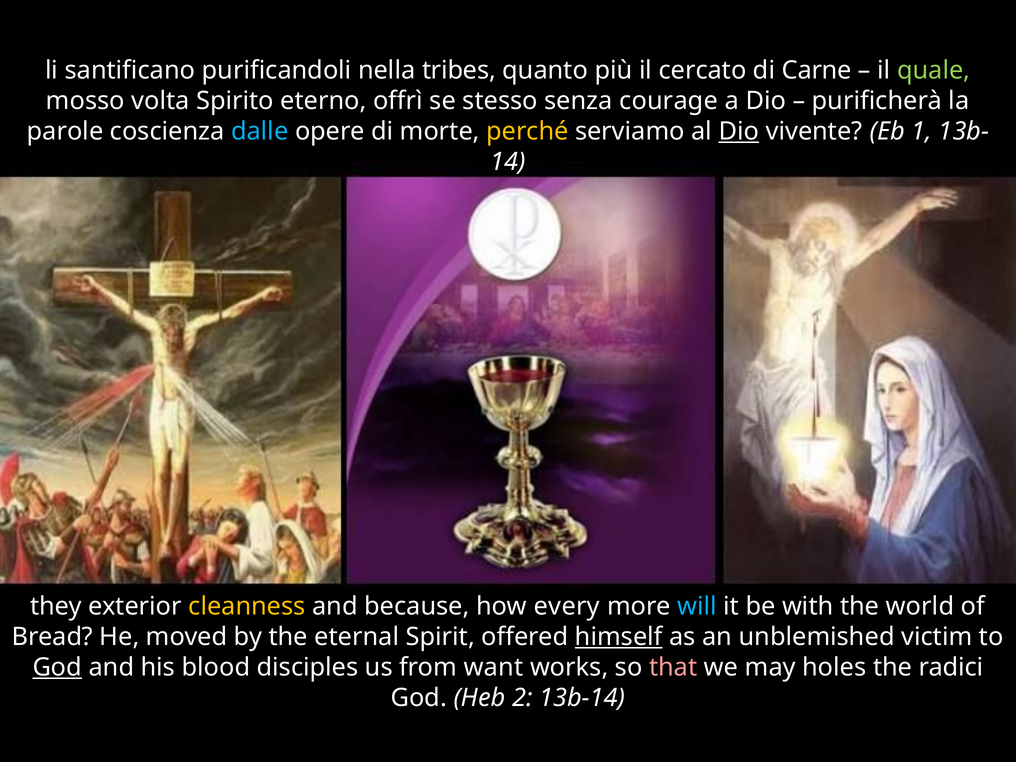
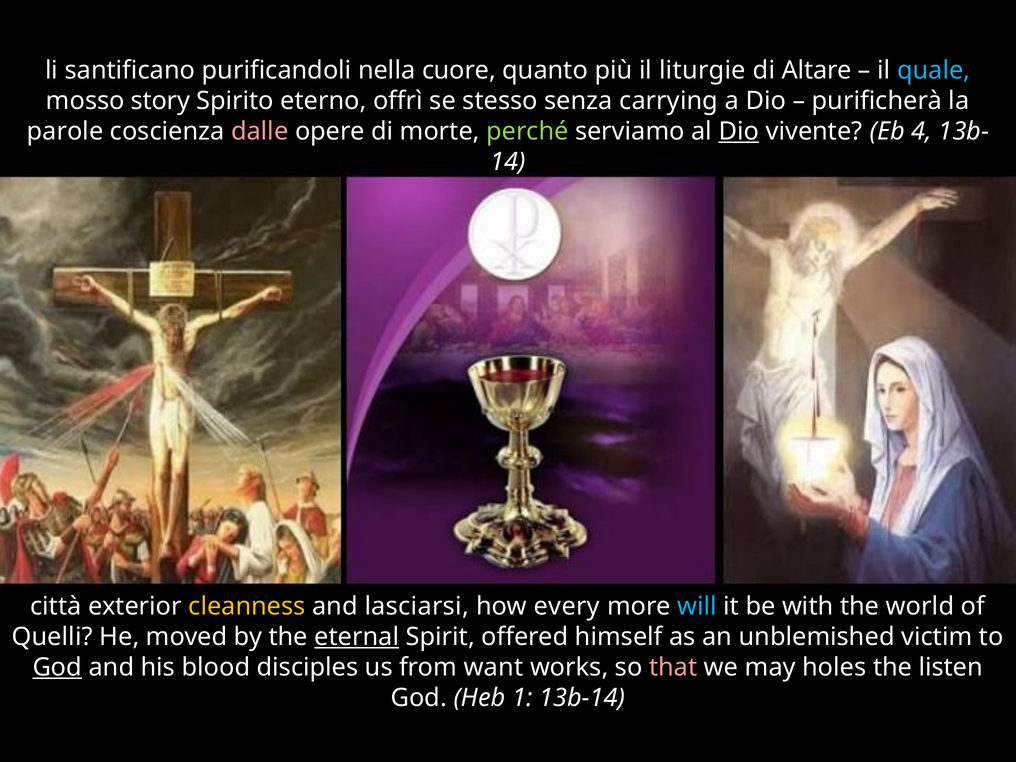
tribes: tribes -> cuore (459, 70)
cercato: cercato -> liturgie (702, 70)
Carne: Carne -> Altare (817, 70)
quale colour: light green -> light blue (934, 70)
volta: volta -> story (161, 101)
courage: courage -> carrying (669, 101)
dalle colour: light blue -> pink (260, 131)
perché colour: yellow -> light green (527, 131)
1: 1 -> 4 (922, 131)
they: they -> città (56, 606)
because: because -> lasciarsi (417, 606)
Bread: Bread -> Quelli (52, 637)
eternal underline: none -> present (357, 637)
himself underline: present -> none (619, 637)
radici: radici -> listen (951, 667)
2: 2 -> 1 (522, 698)
